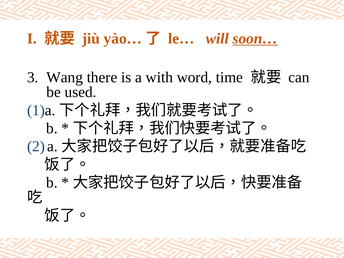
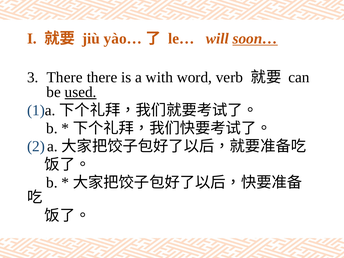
Wang: Wang -> There (65, 77)
time: time -> verb (229, 77)
used underline: none -> present (81, 92)
